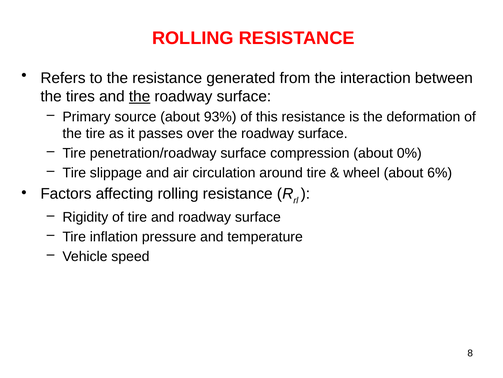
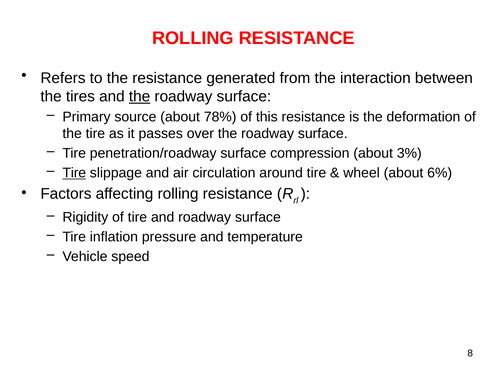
93%: 93% -> 78% (220, 117)
0%: 0% -> 3% (409, 153)
Tire underline: none -> present (74, 173)
